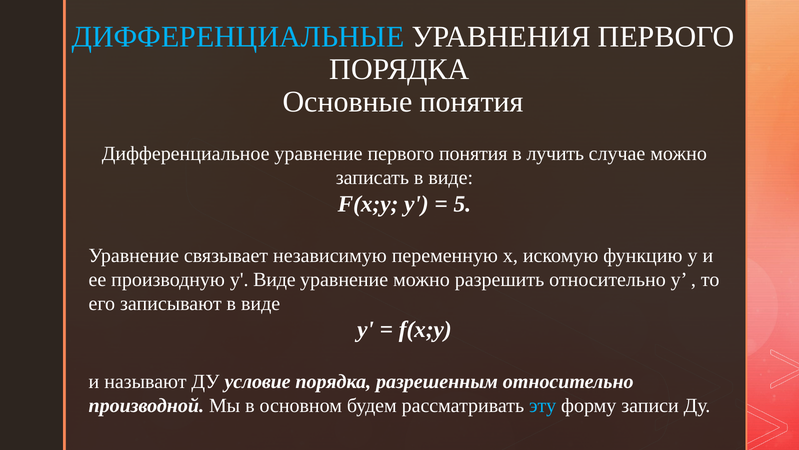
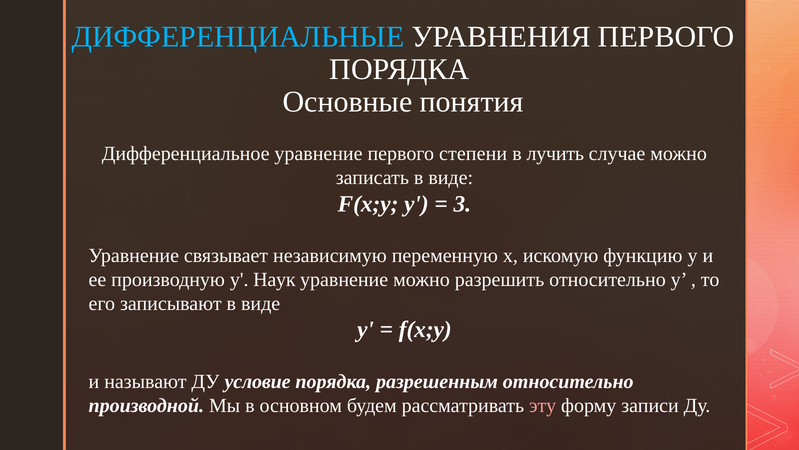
первого понятия: понятия -> степени (473, 154)
5: 5 -> 3 (462, 204)
у Виде: Виде -> Наук (274, 279)
эту colour: light blue -> pink (543, 405)
